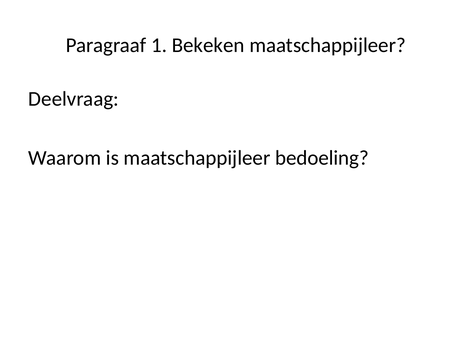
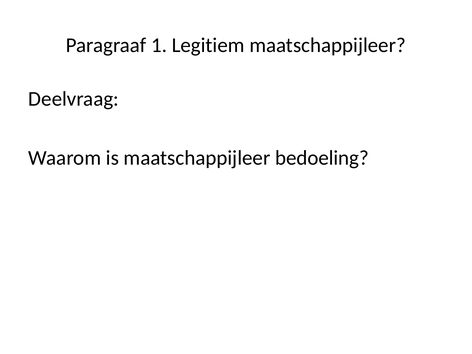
Bekeken: Bekeken -> Legitiem (208, 45)
